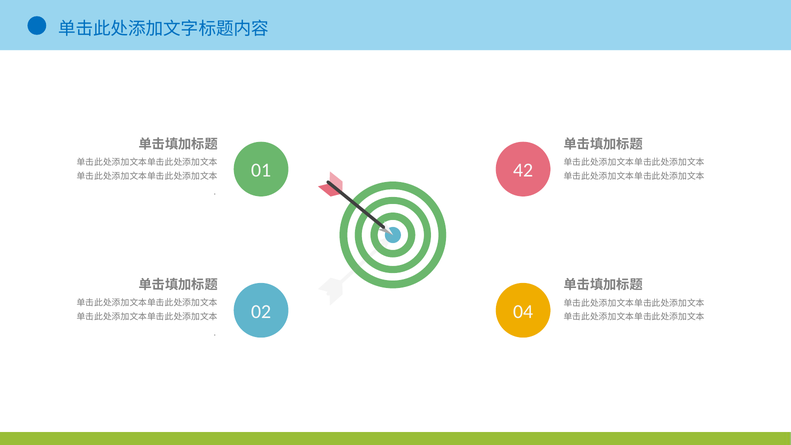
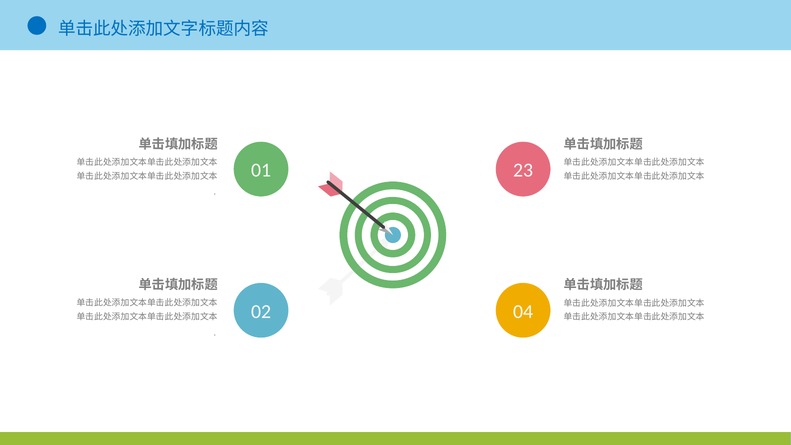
42: 42 -> 23 (523, 170)
